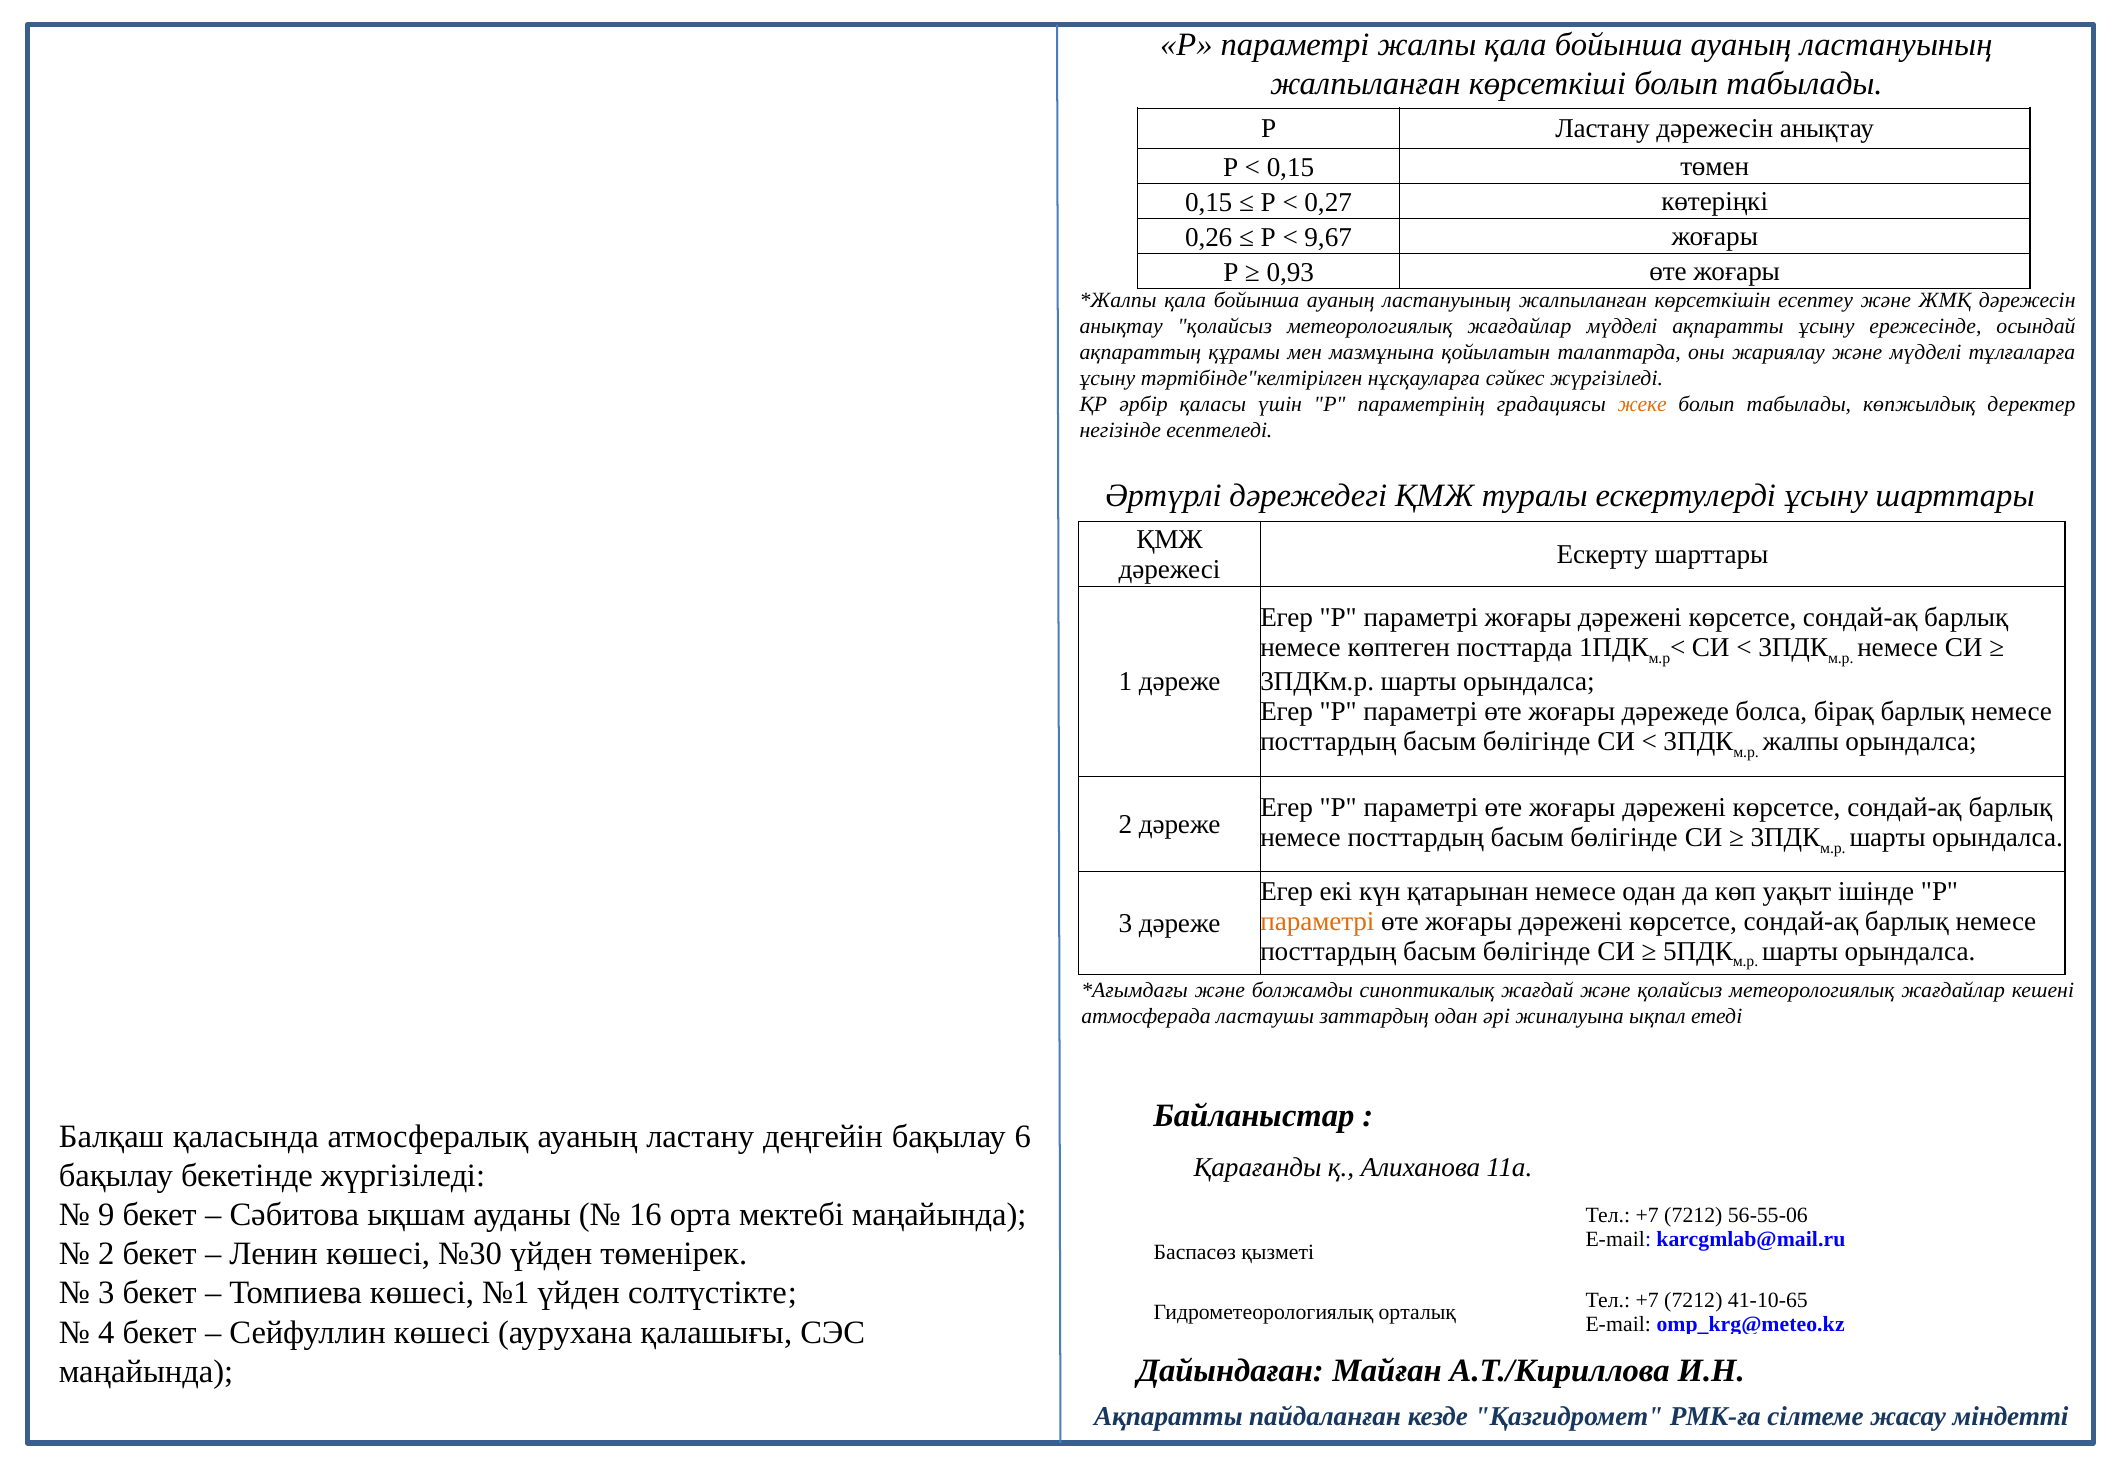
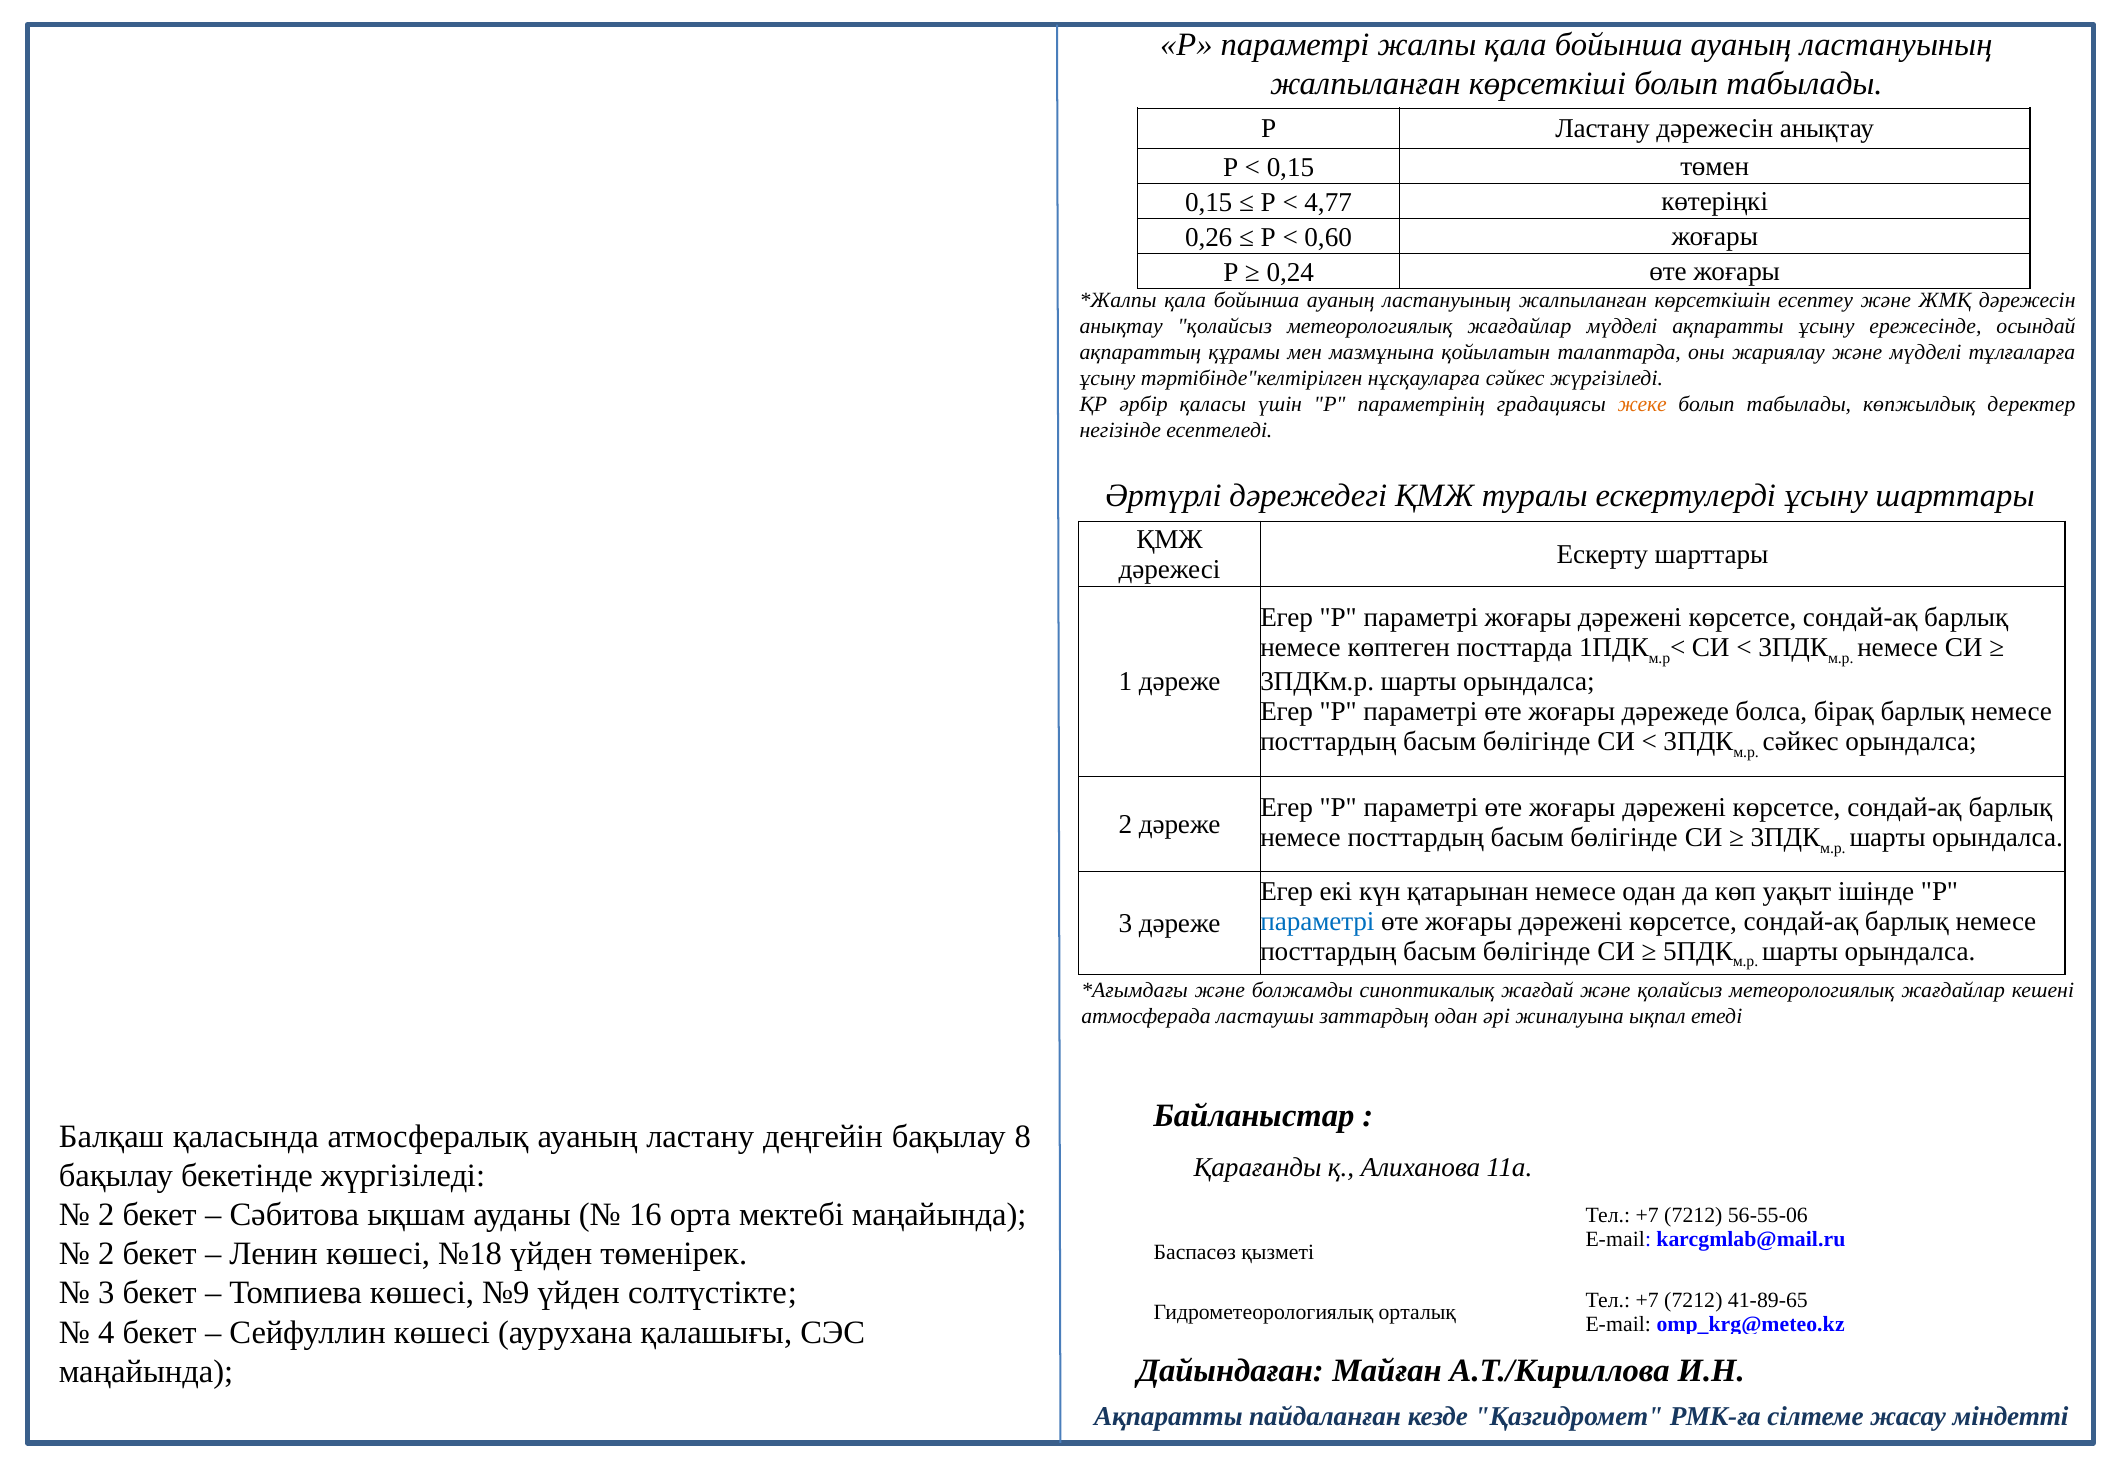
0,27: 0,27 -> 4,77 (1328, 202)
9,67: 9,67 -> 0,60 (1328, 237)
0,93: 0,93 -> 0,24 (1290, 272)
жалпы: жалпы -> сәйкес (1801, 742)
параметрі colour: orange -> blue (1317, 921)
6: 6 -> 8 (1023, 1137)
9: 9 -> 2 (106, 1215)
№30: №30 -> №18 (470, 1254)
№1: №1 -> №9 (506, 1294)
41-10-65: 41-10-65 -> 41-89-65 (1768, 1301)
